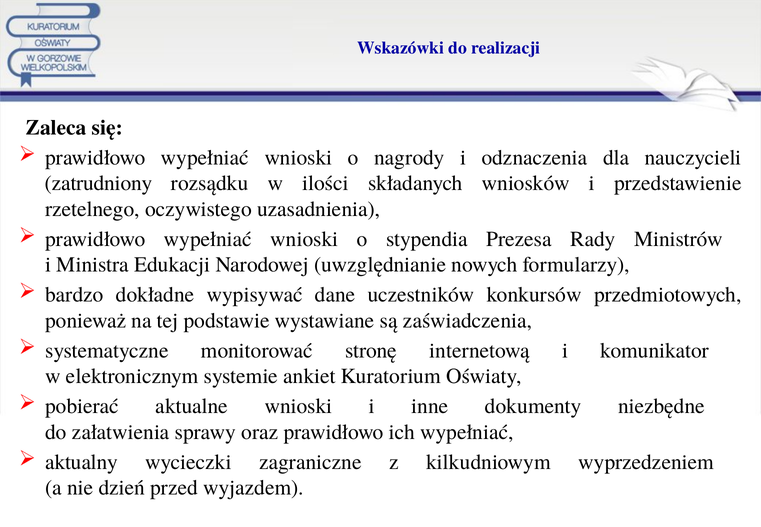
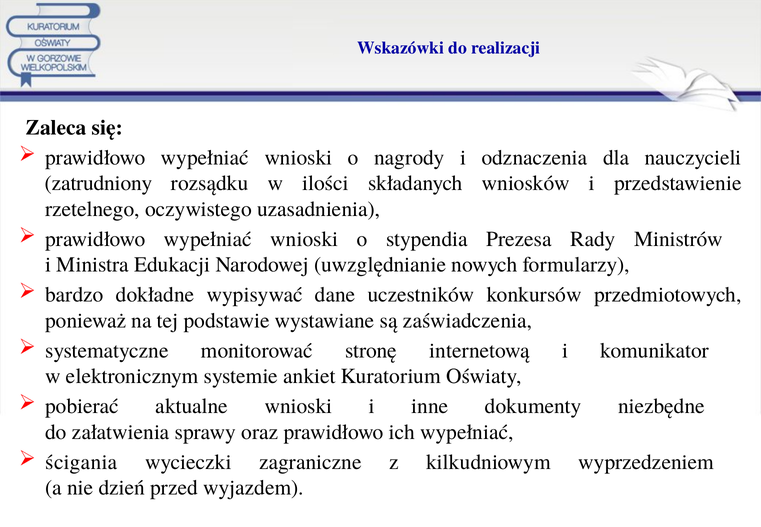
aktualny: aktualny -> ścigania (81, 462)
